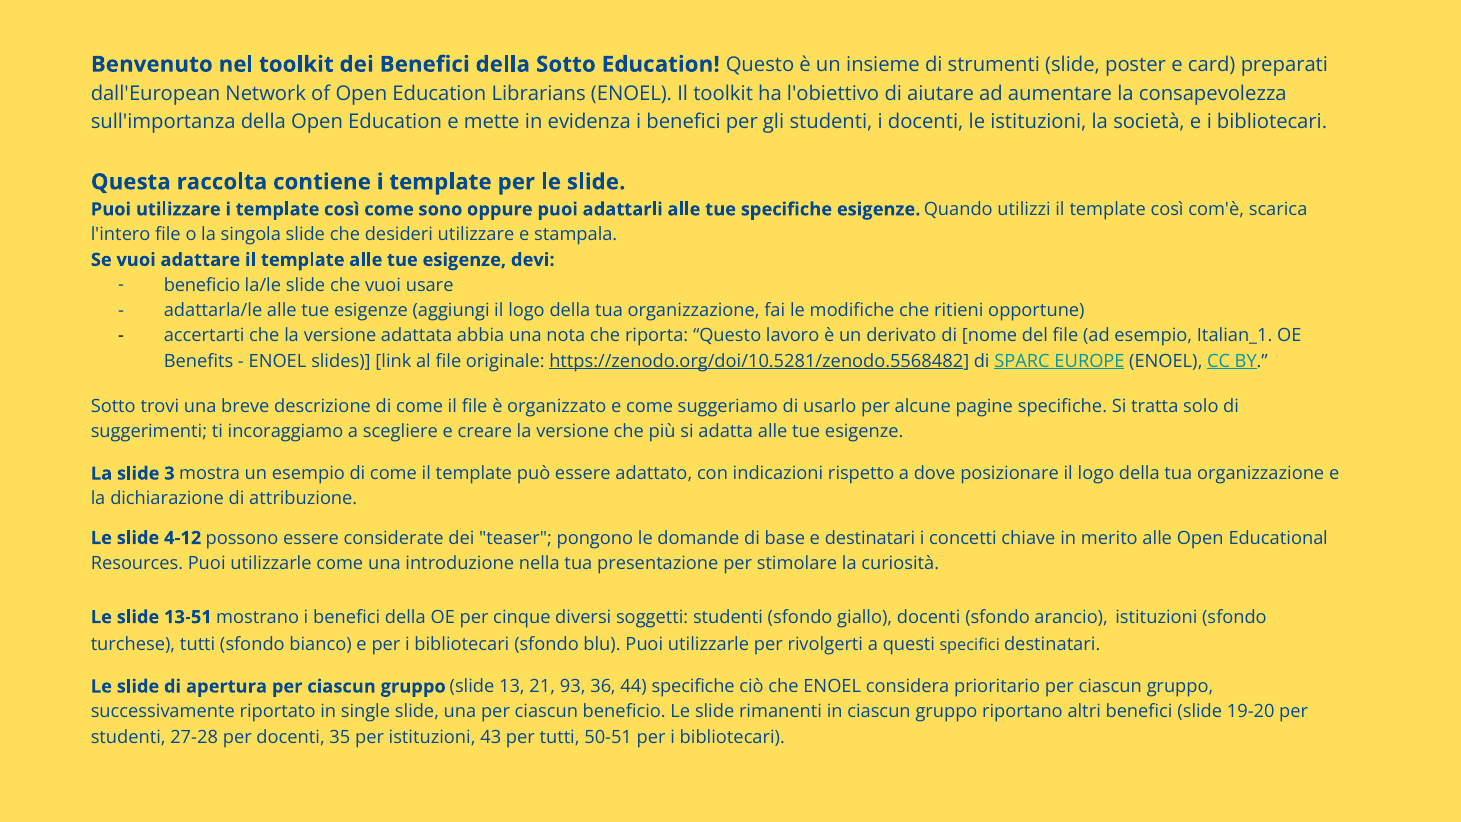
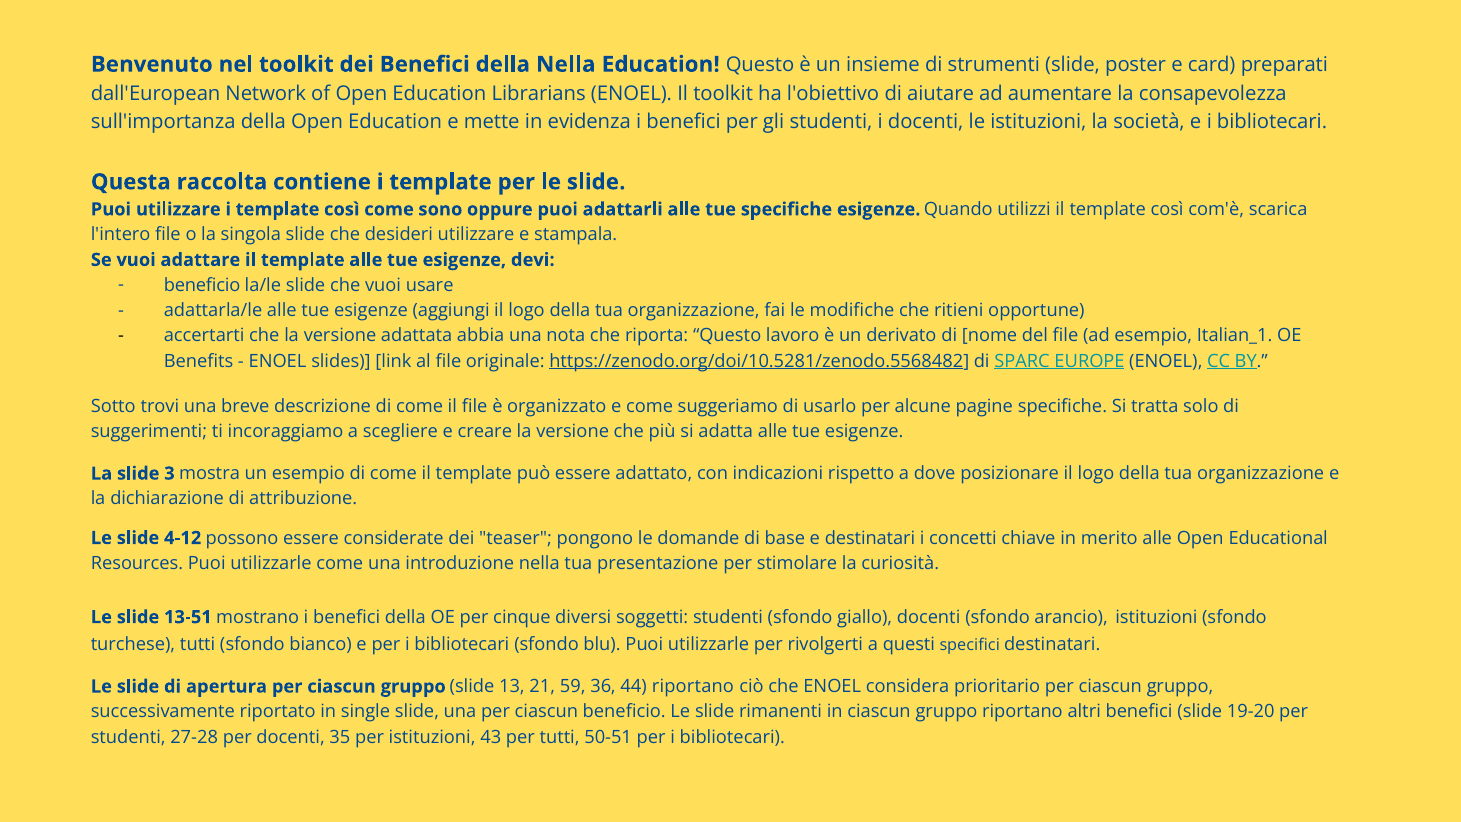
della Sotto: Sotto -> Nella (566, 64)
93: 93 -> 59 (573, 686)
44 specifiche: specifiche -> riportano (693, 686)
